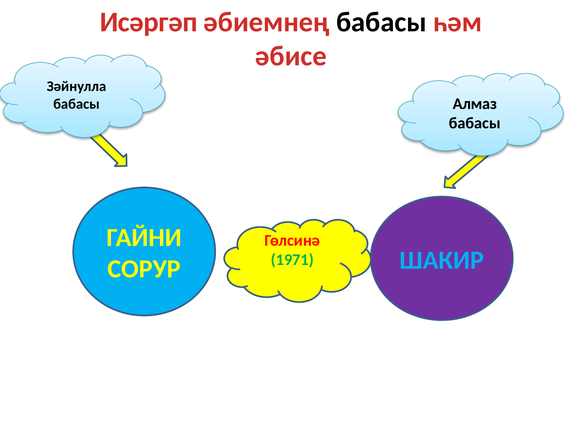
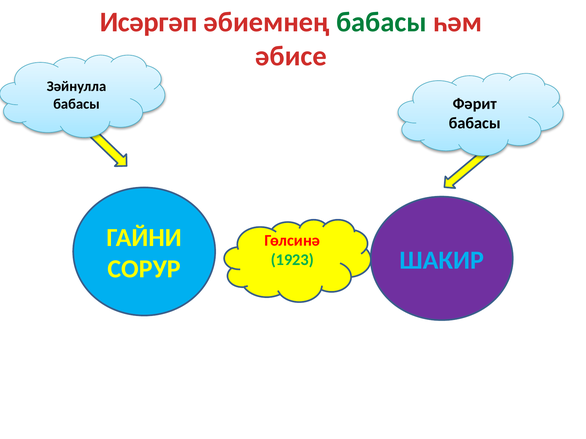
бабасы colour: black -> green (381, 22)
Алмаз: Алмаз -> Фәрит (475, 104)
1971: 1971 -> 1923 (292, 260)
